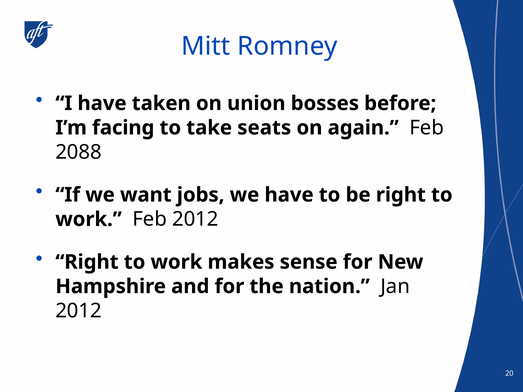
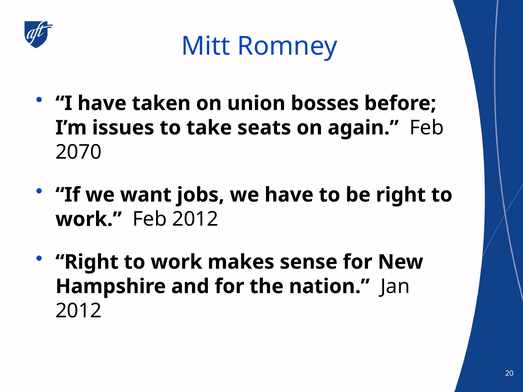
facing: facing -> issues (123, 128)
2088: 2088 -> 2070 (79, 152)
